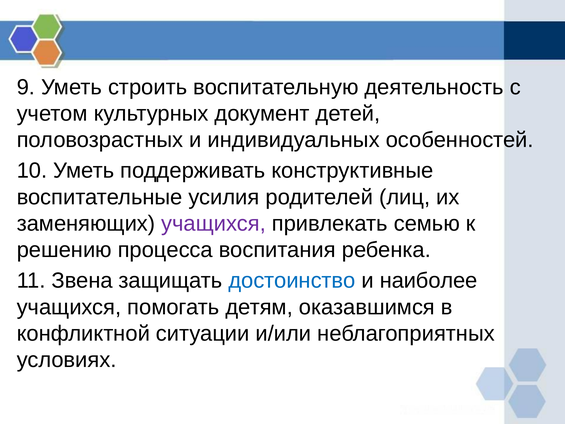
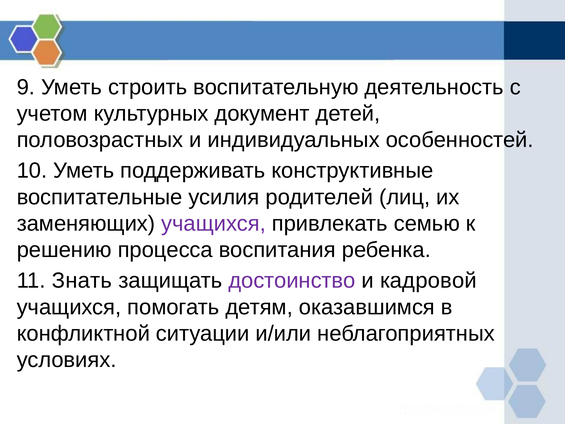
Звена: Звена -> Знать (82, 281)
достоинство colour: blue -> purple (292, 281)
наиболее: наиболее -> кадровой (428, 281)
